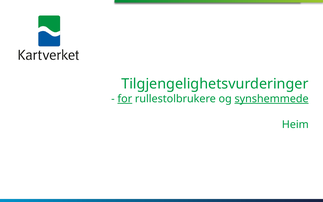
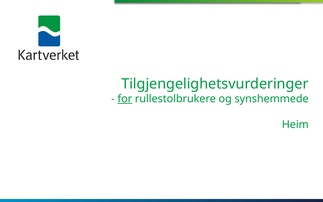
synshemmede underline: present -> none (272, 99)
